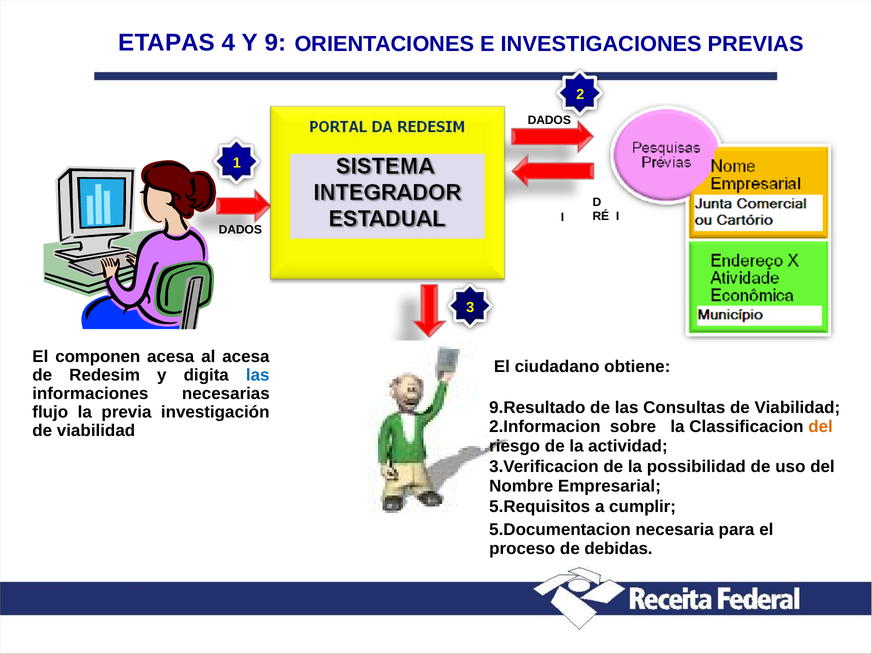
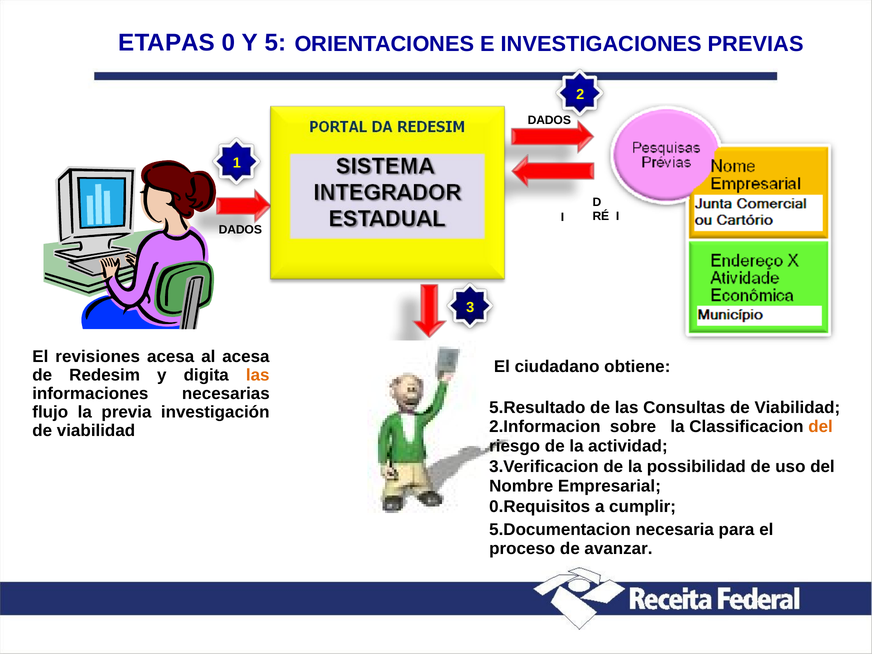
4: 4 -> 0 (228, 43)
9: 9 -> 5 (275, 43)
componen: componen -> revisiones (98, 357)
las colour: blue -> orange (258, 375)
9.Resultado: 9.Resultado -> 5.Resultado (537, 408)
5.Requisitos: 5.Requisitos -> 0.Requisitos (540, 506)
debidas: debidas -> avanzar (618, 549)
